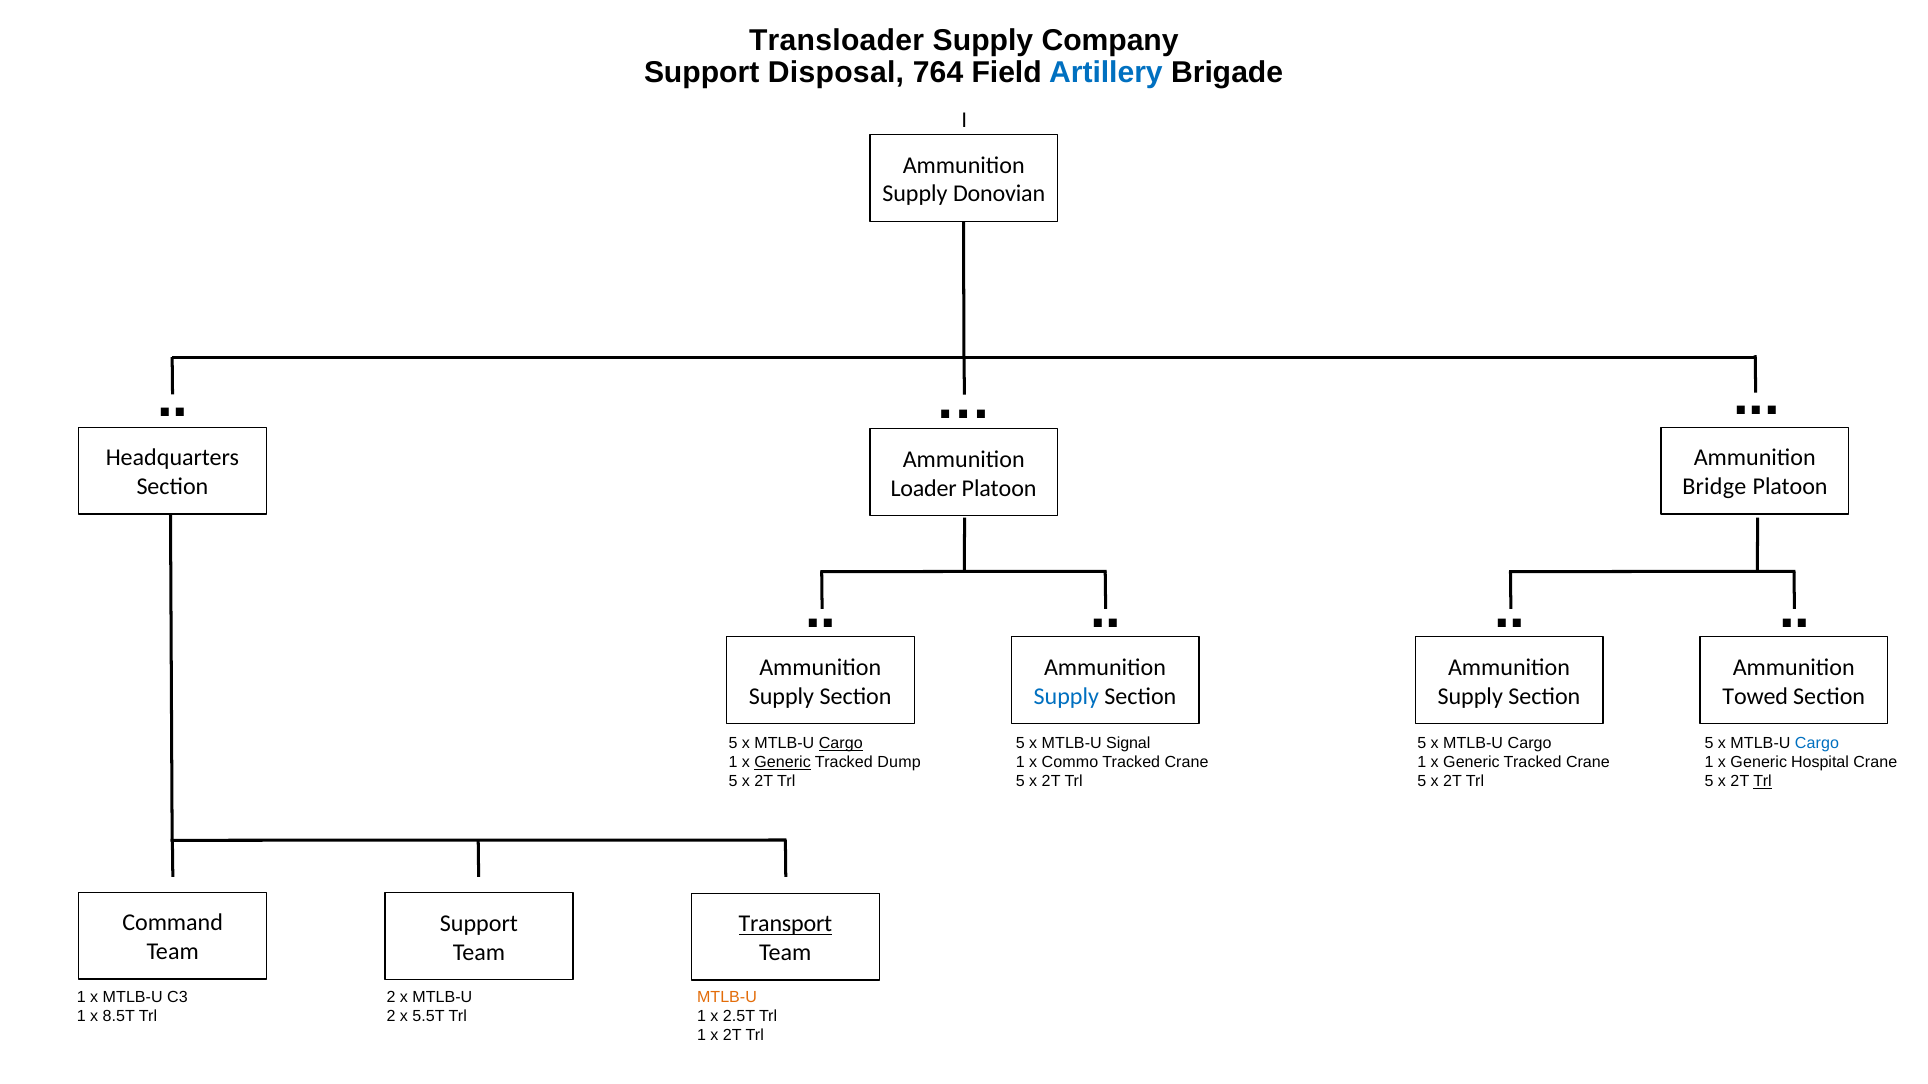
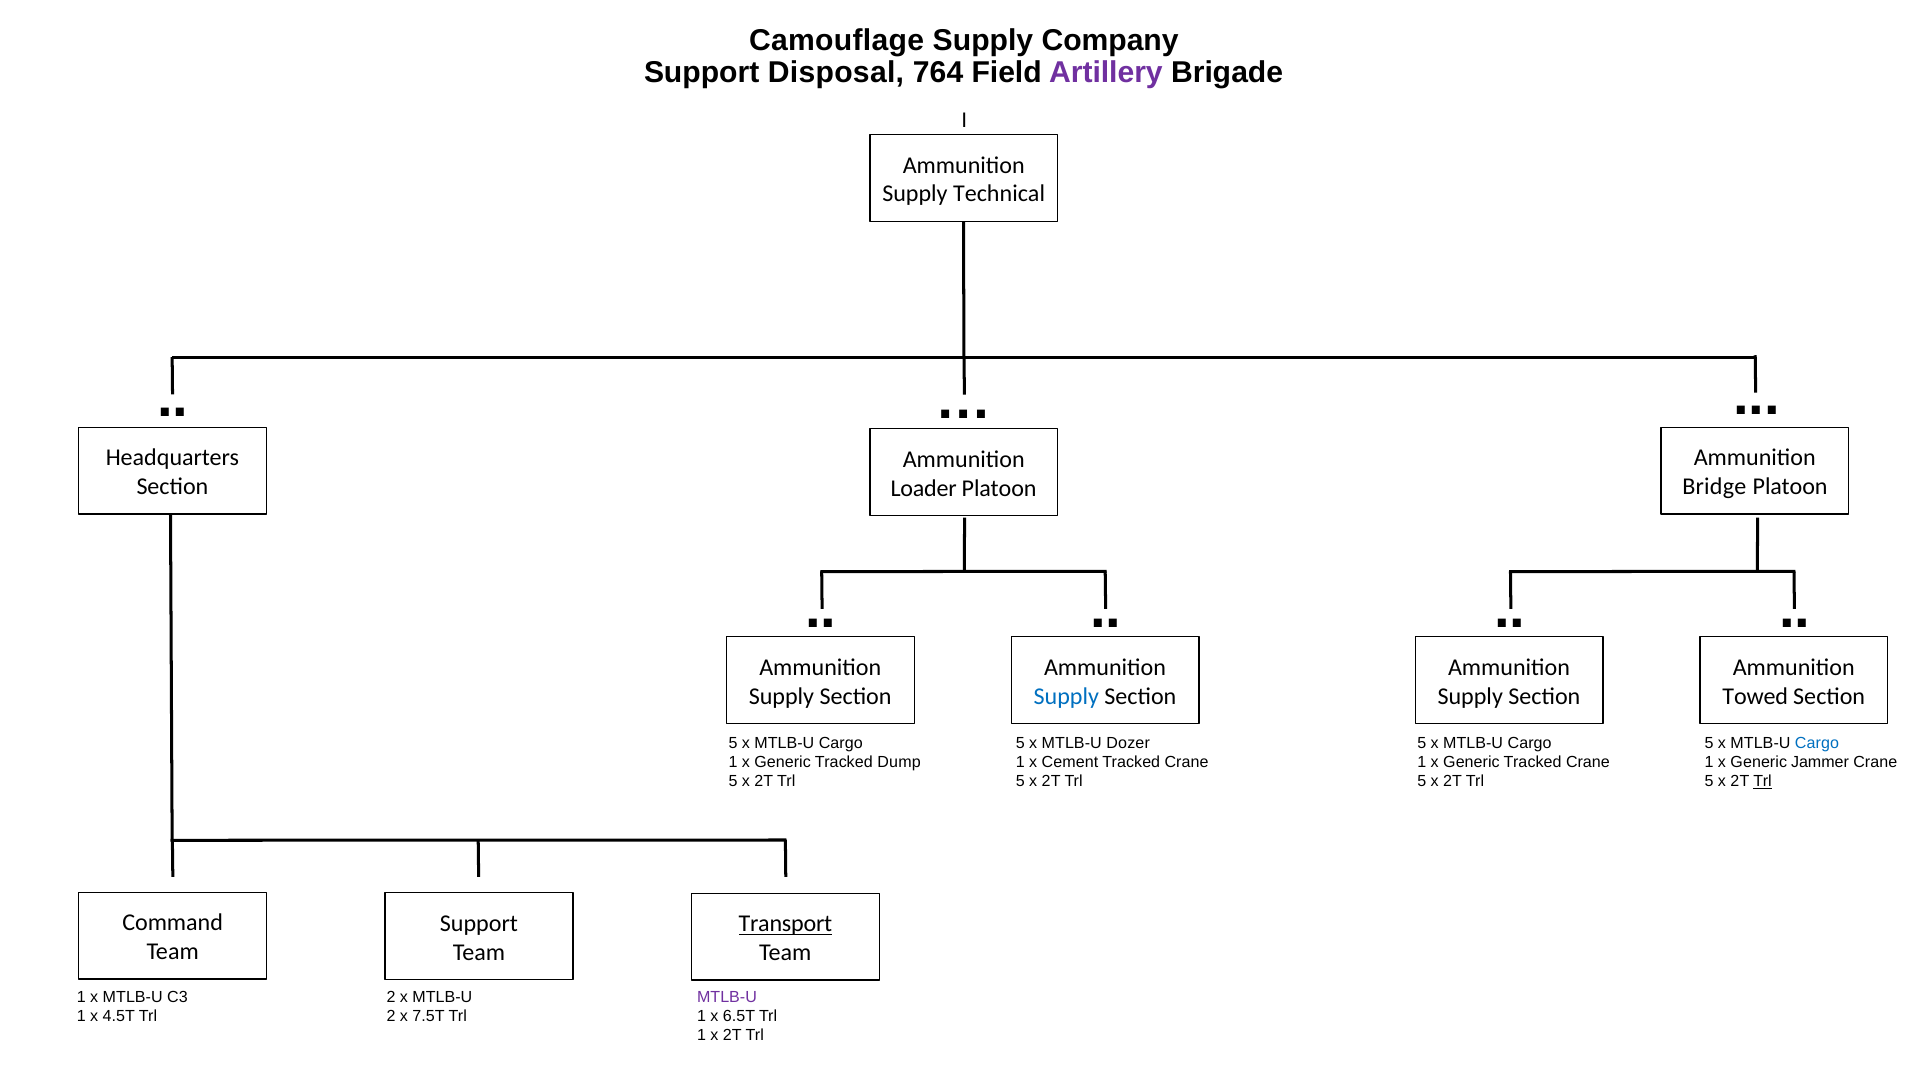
Transloader: Transloader -> Camouflage (837, 40)
Artillery colour: blue -> purple (1106, 73)
Donovian: Donovian -> Technical (999, 194)
Cargo underline: present -> none (841, 743)
Signal: Signal -> Dozer (1128, 743)
Generic underline: present -> none (783, 763)
Commo: Commo -> Cement (1070, 763)
Hospital: Hospital -> Jammer (1820, 763)
MTLB-U colour: orange -> purple (727, 997)
8.5T: 8.5T -> 4.5T (119, 1017)
5.5T: 5.5T -> 7.5T (428, 1017)
2.5T: 2.5T -> 6.5T (739, 1017)
